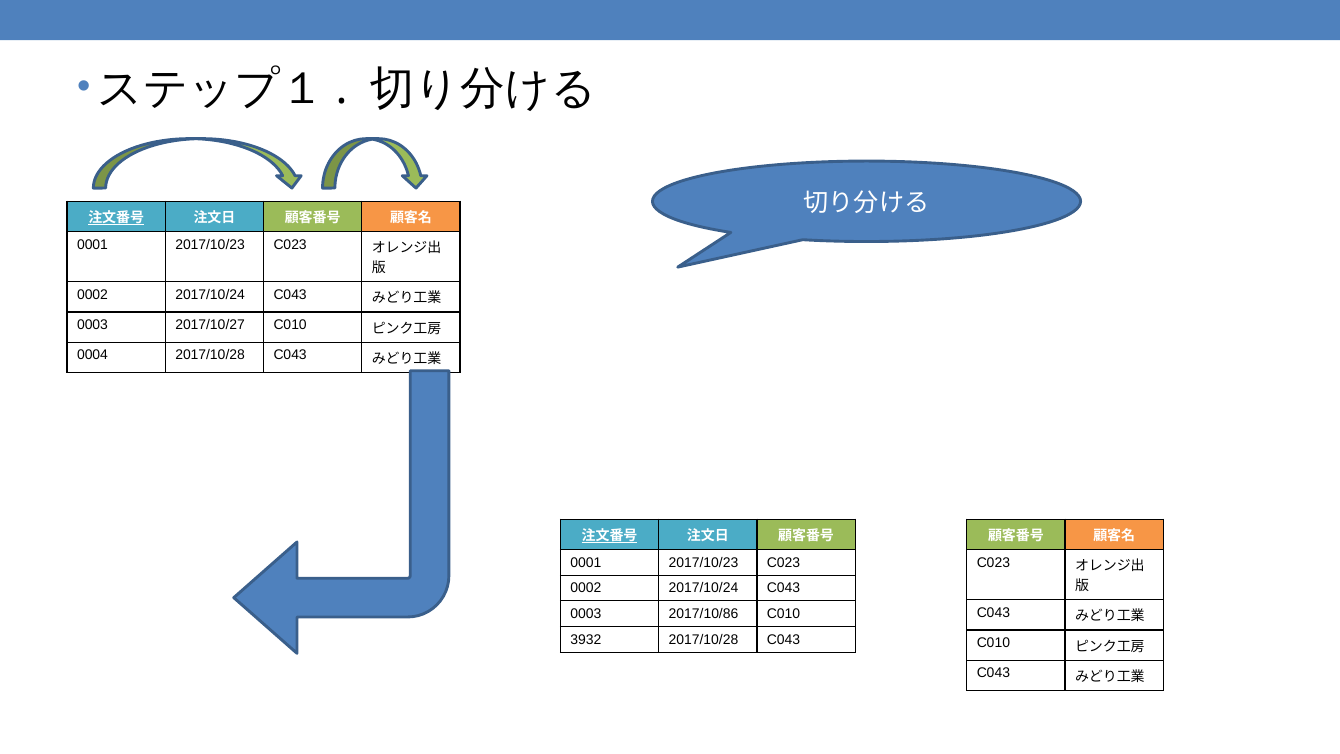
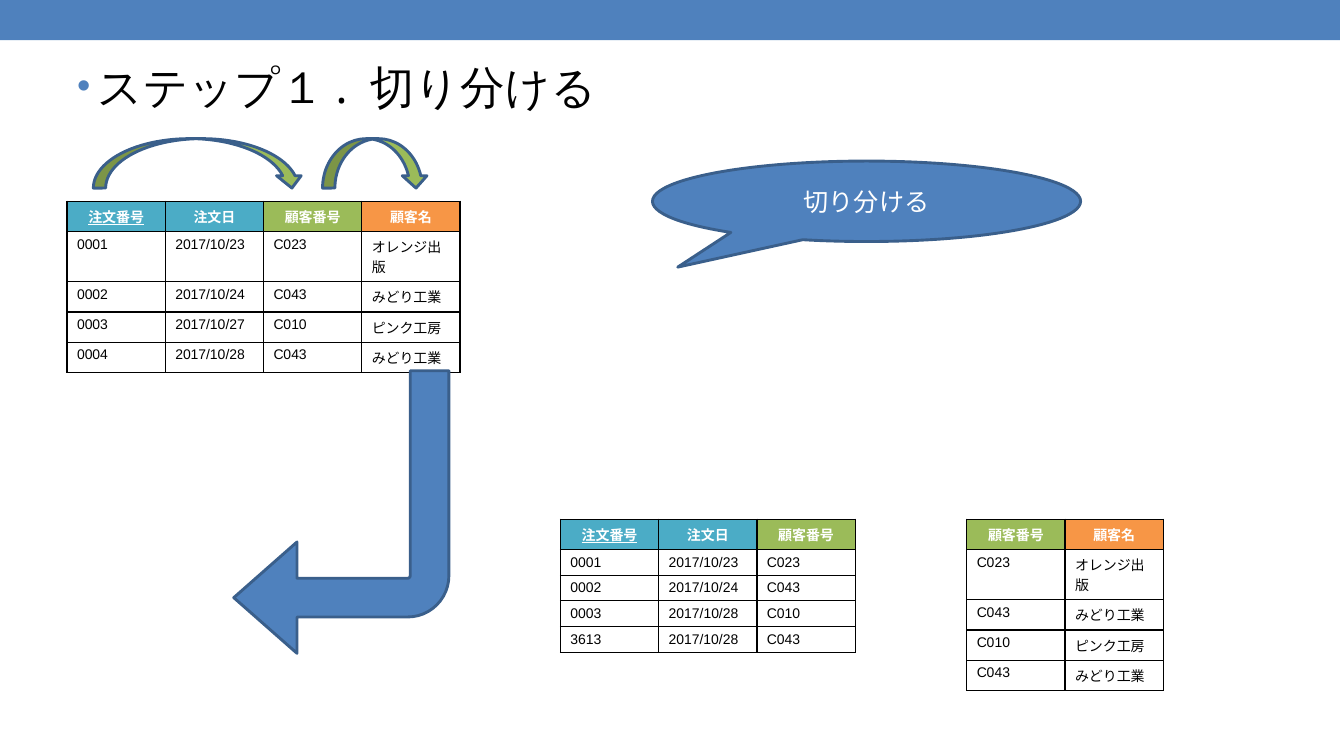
0003 2017/10/86: 2017/10/86 -> 2017/10/28 (704, 614)
3932: 3932 -> 3613 (586, 639)
